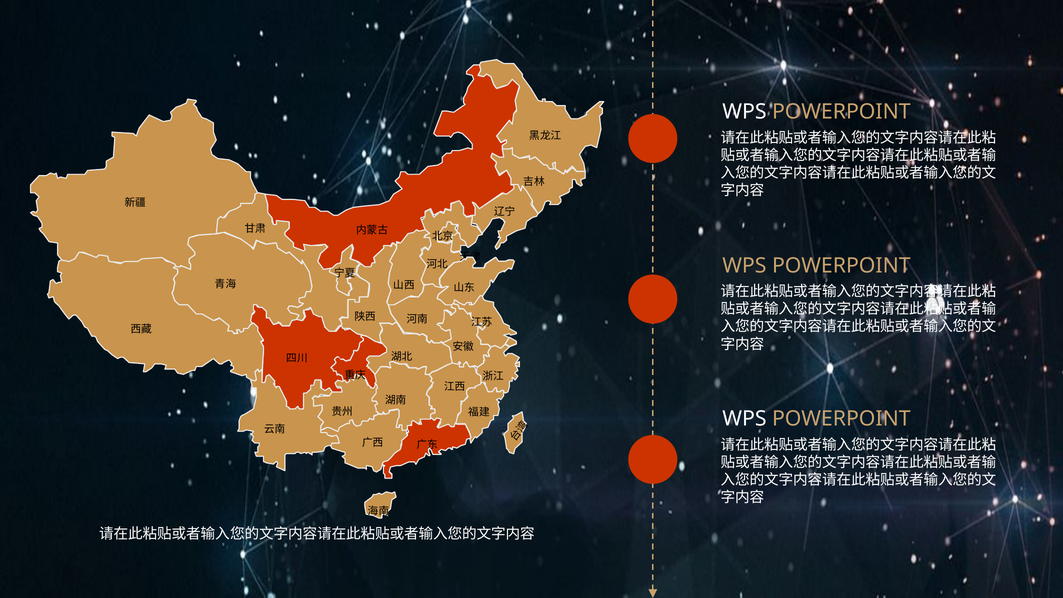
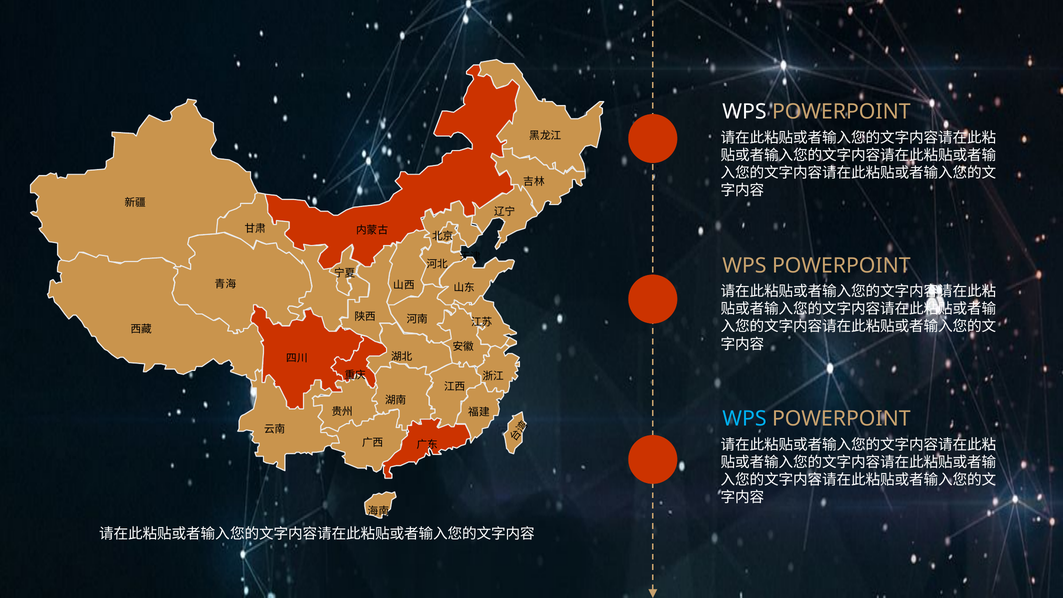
WPS colour: white -> light blue (744, 419)
